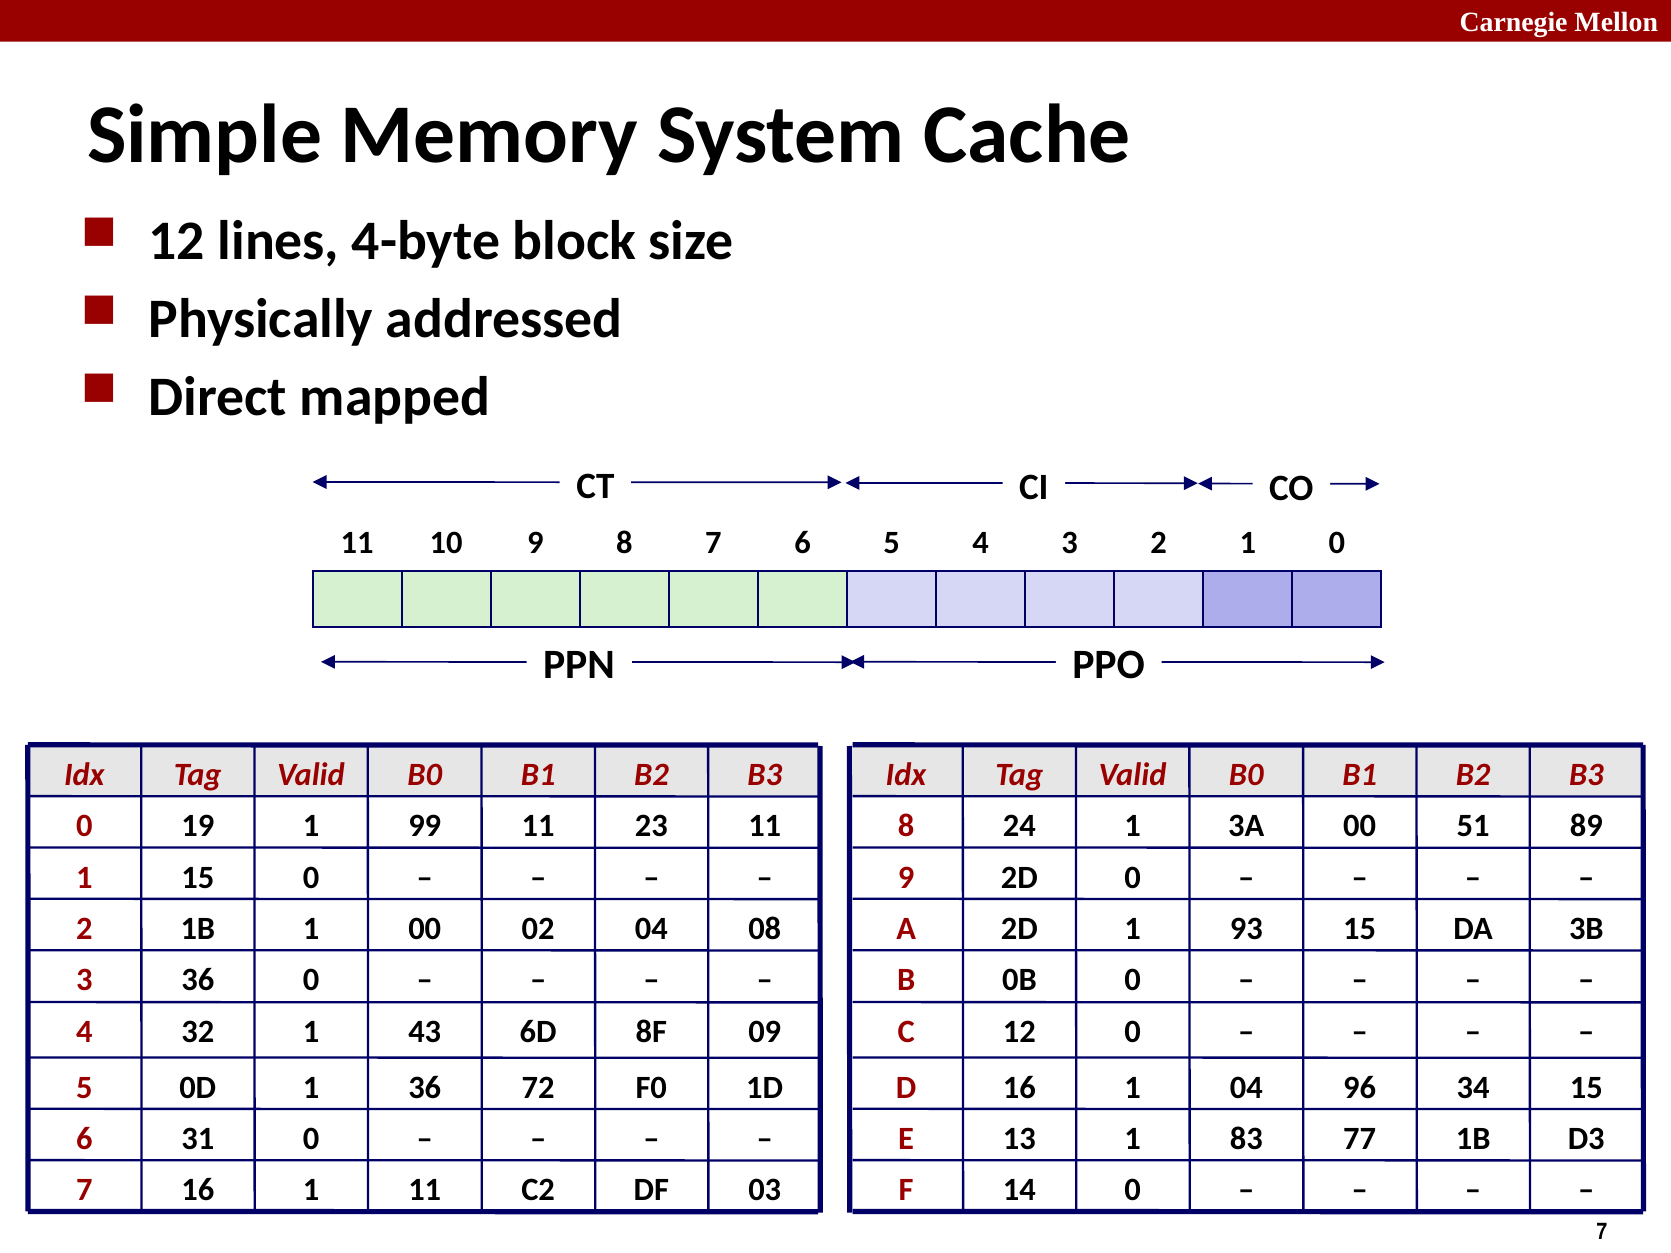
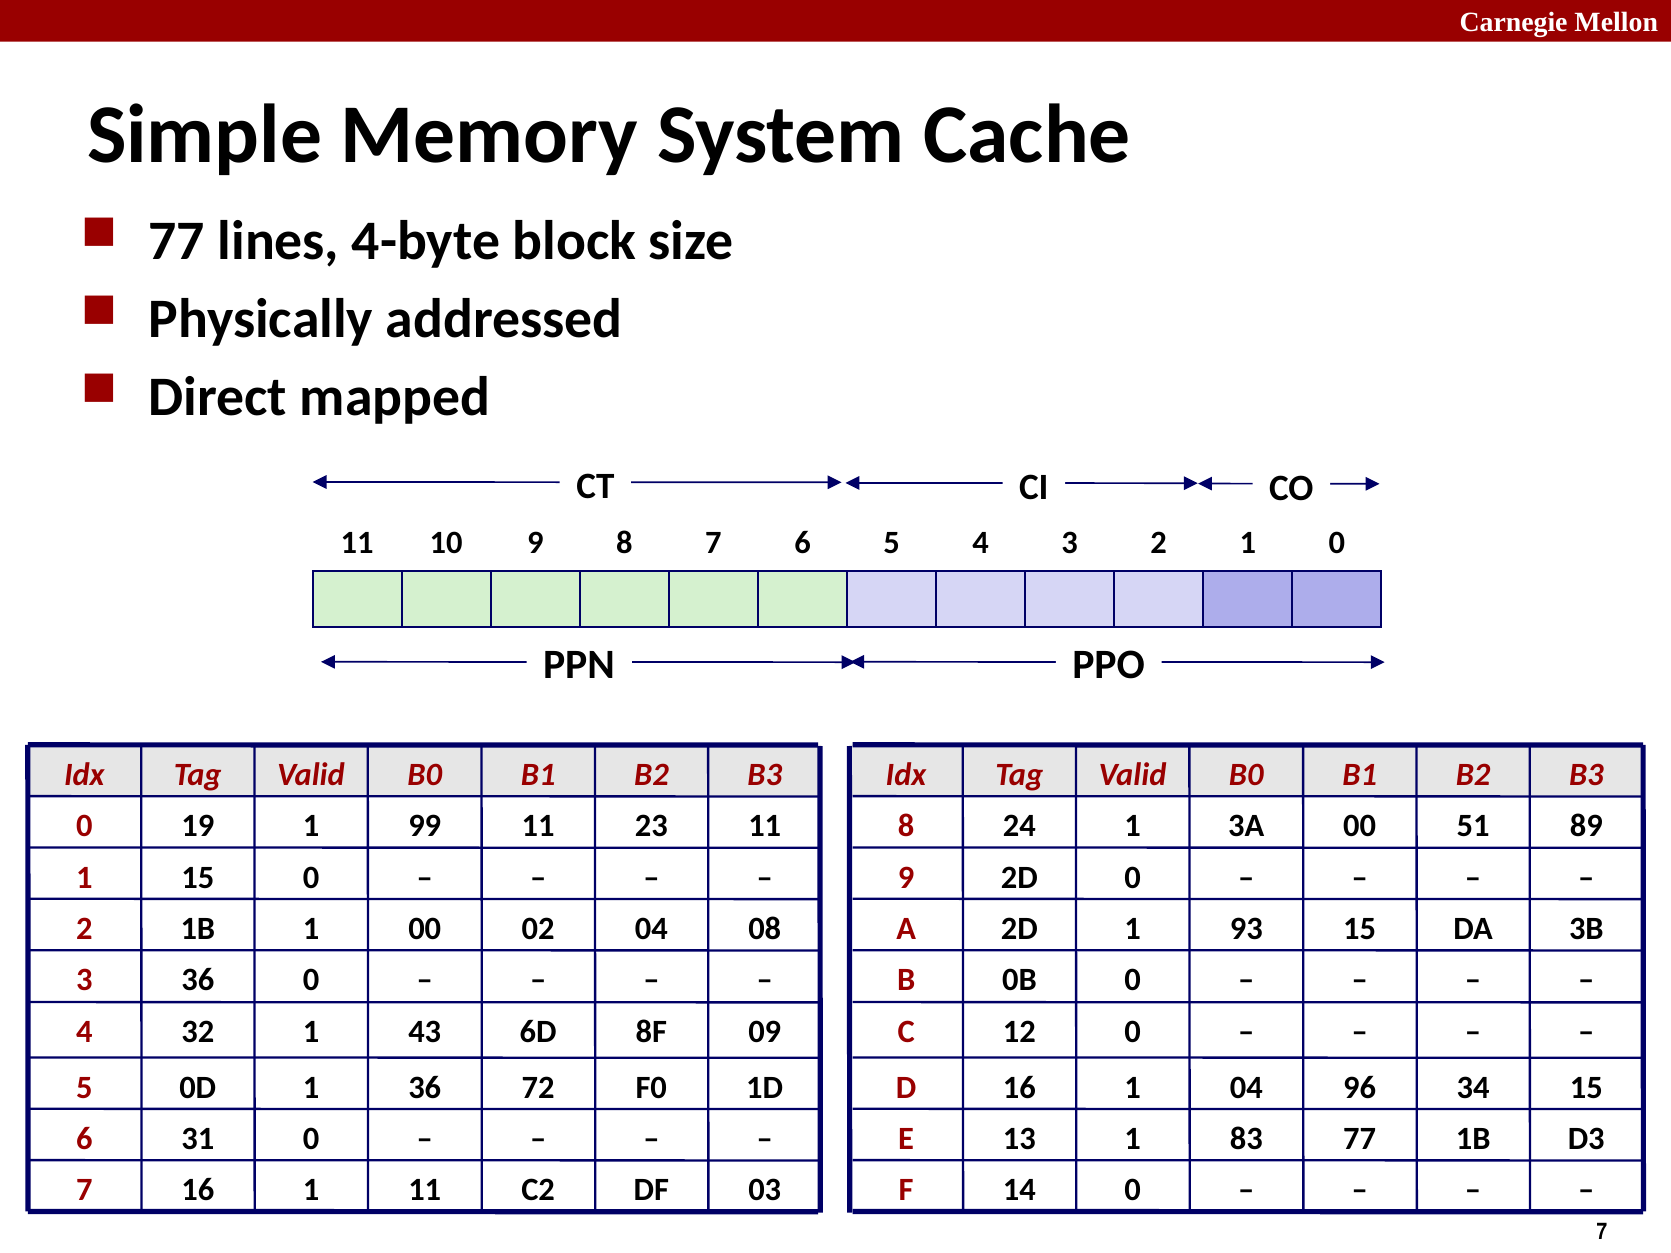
12: 12 -> 77 (177, 241)
